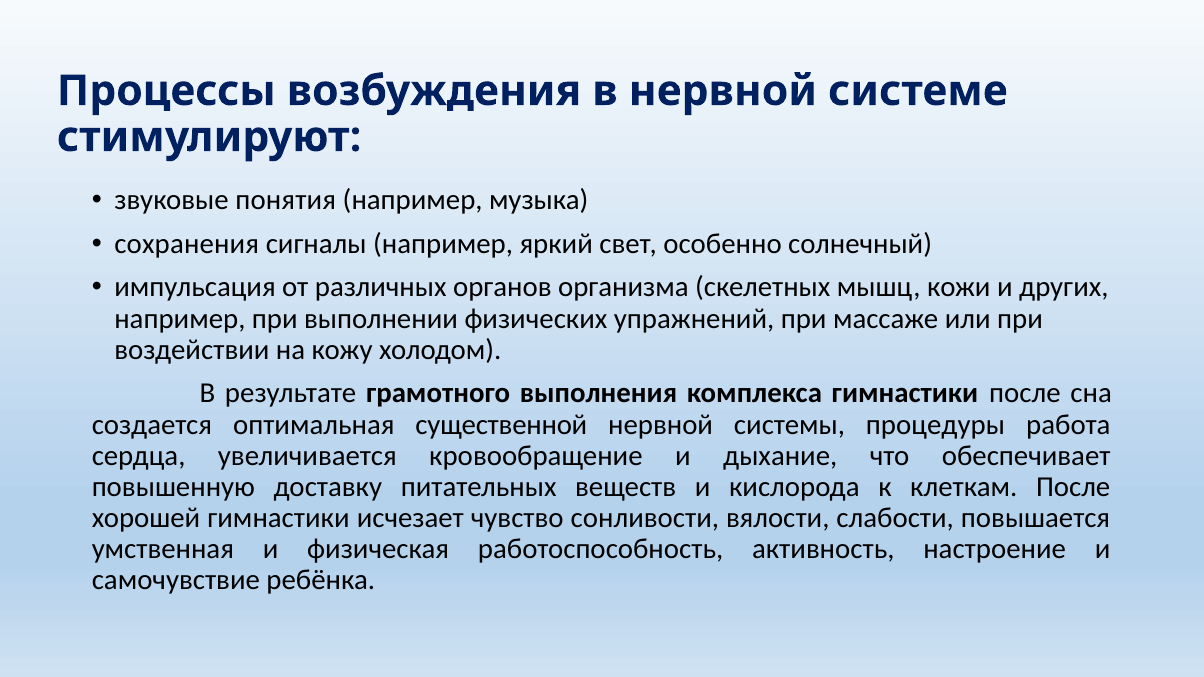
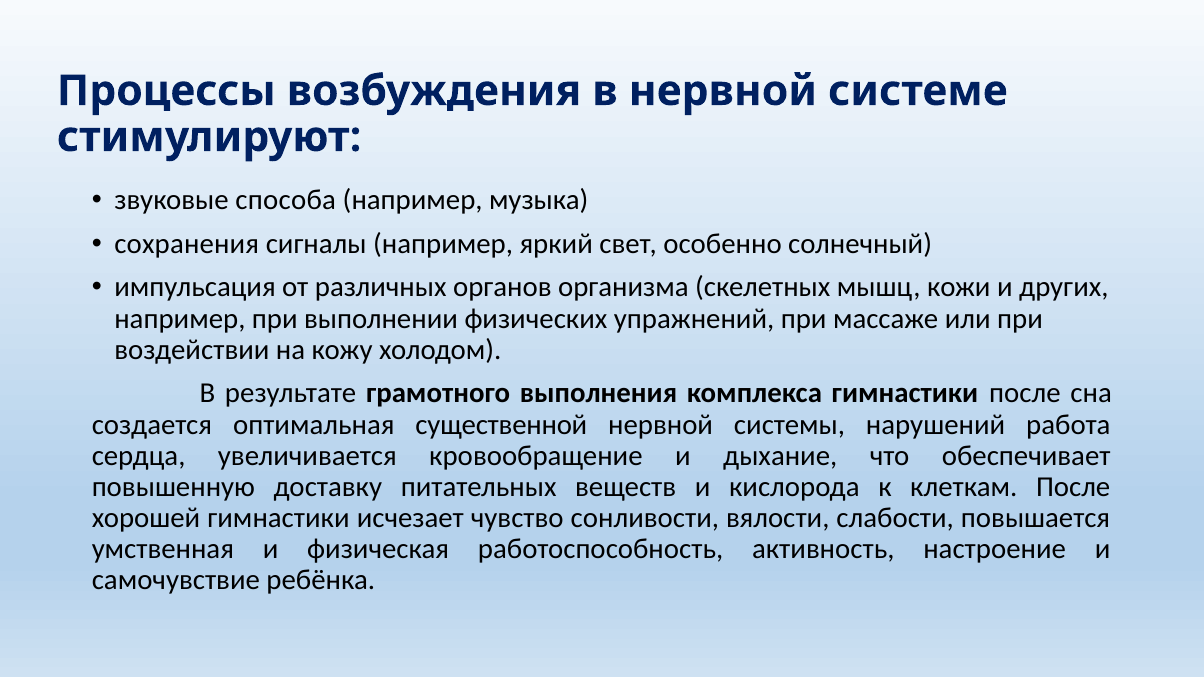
понятия: понятия -> способа (286, 200)
процедуры: процедуры -> нарушений (936, 425)
